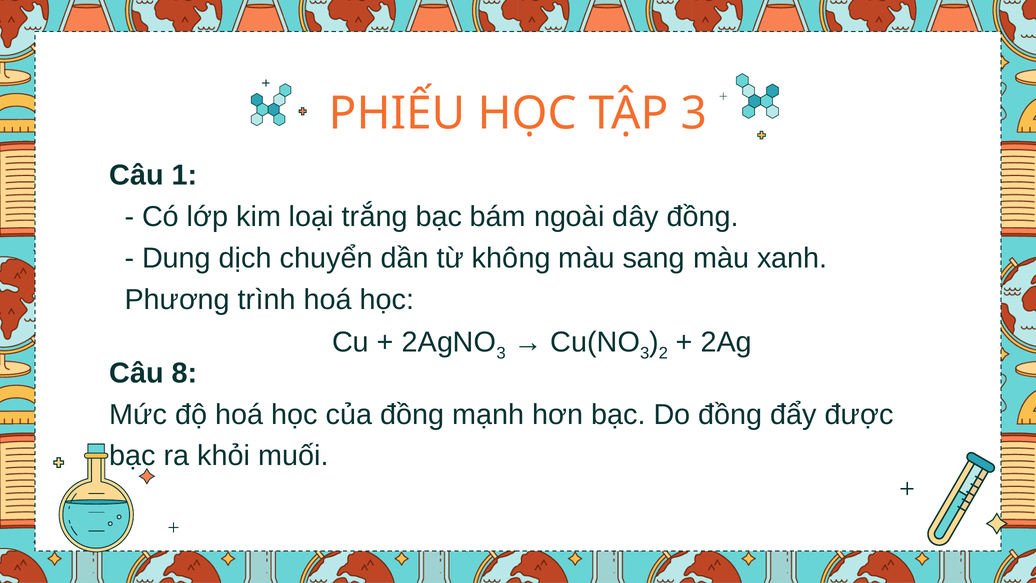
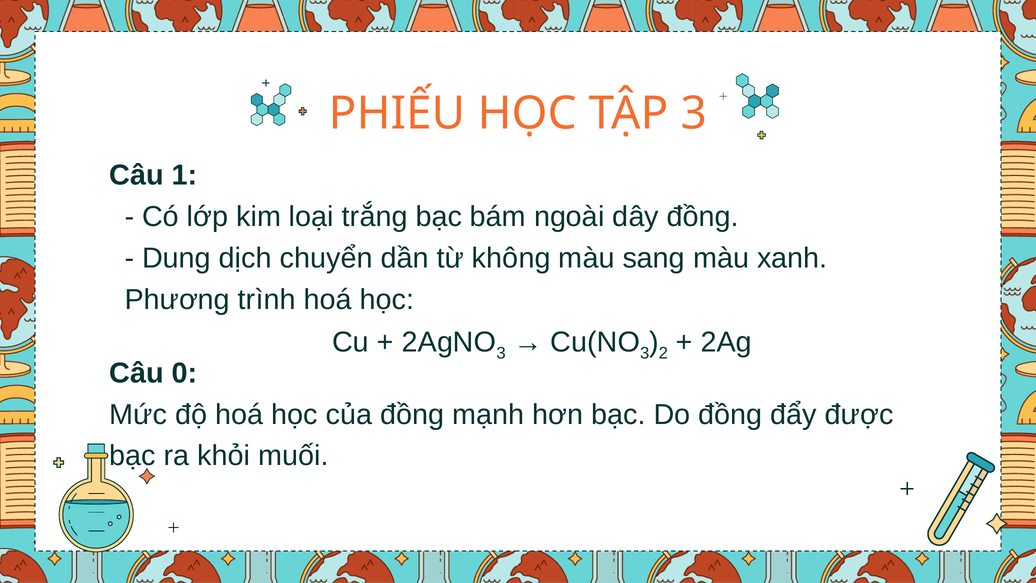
8: 8 -> 0 (185, 373)
